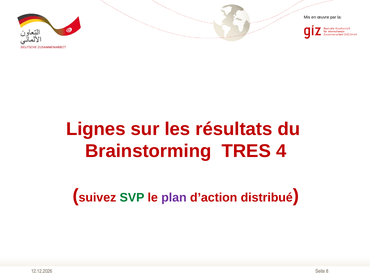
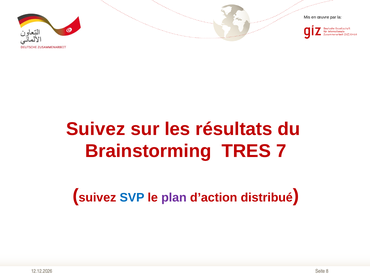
Lignes: Lignes -> Suivez (96, 129)
4: 4 -> 7 (281, 151)
SVP colour: green -> blue (132, 198)
